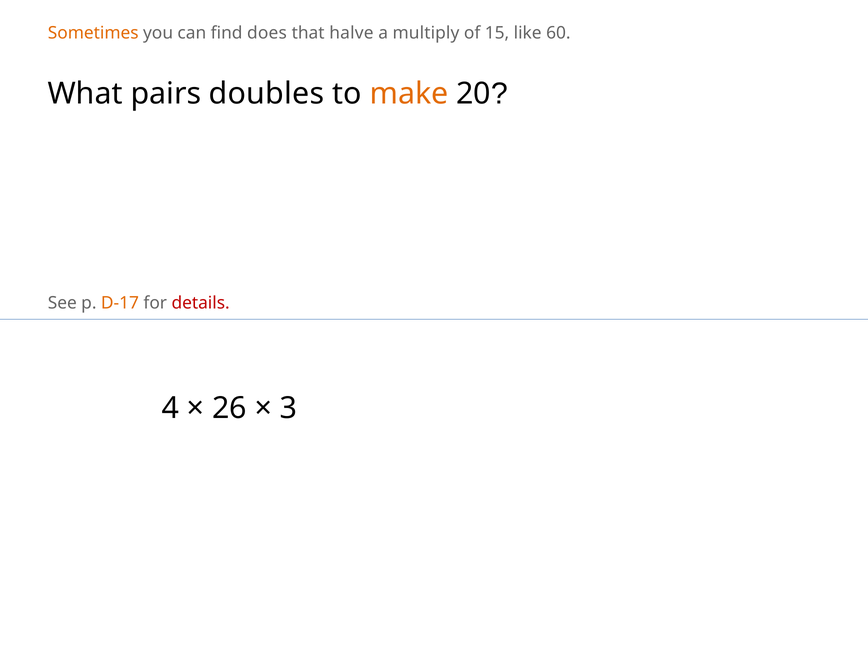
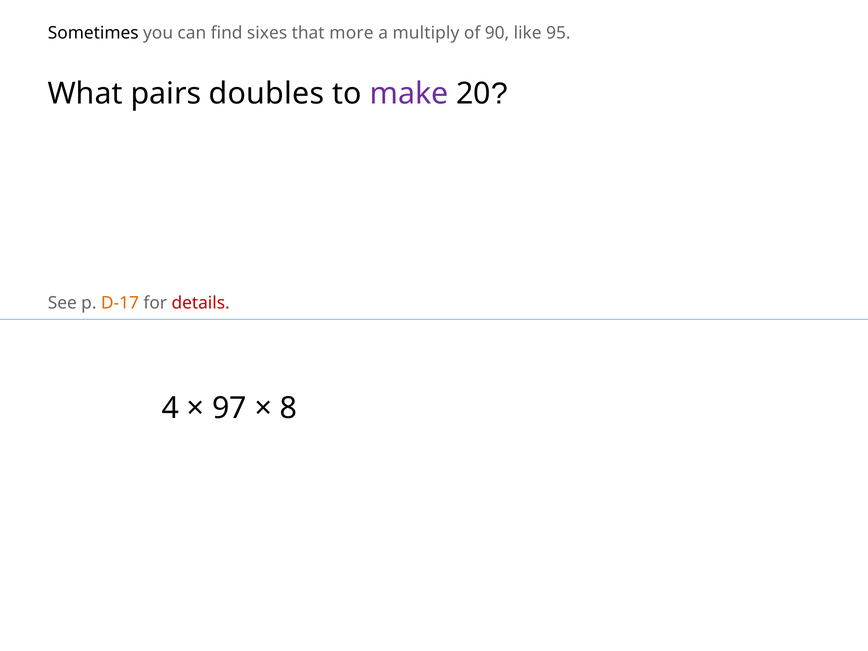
Sometimes colour: orange -> black (93, 33)
does: does -> sixes (267, 33)
halve: halve -> more (351, 33)
15: 15 -> 90 (497, 33)
60: 60 -> 95 (558, 33)
make colour: orange -> purple (409, 94)
26: 26 -> 97 (229, 408)
3: 3 -> 8 (289, 408)
